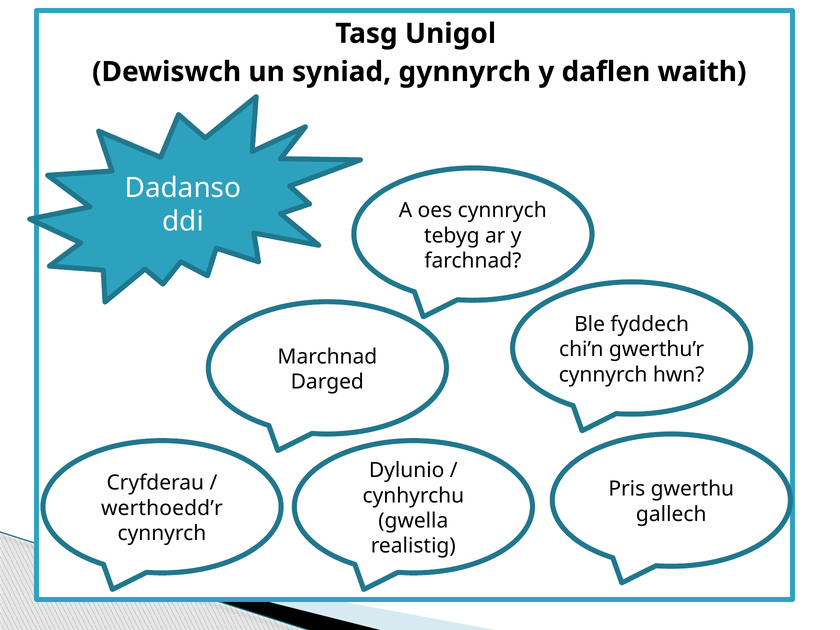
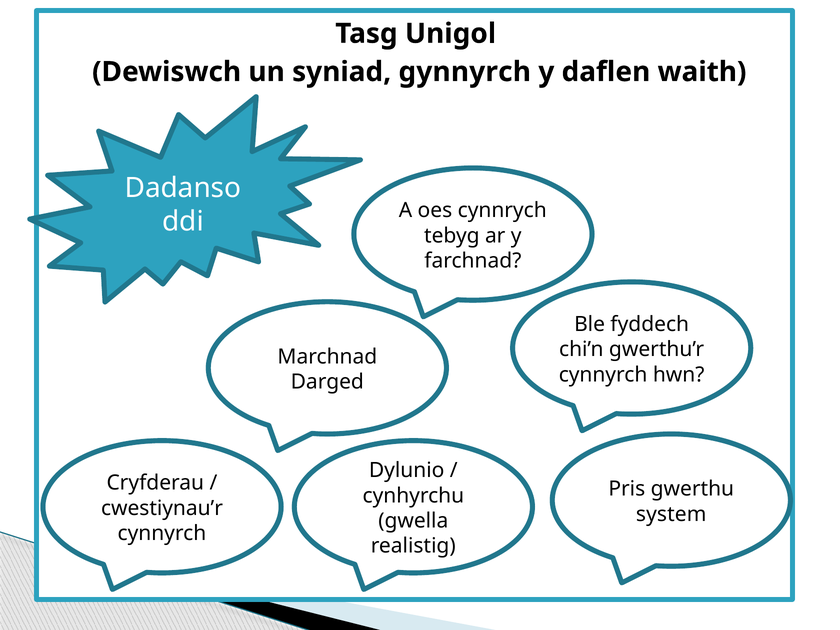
werthoedd’r: werthoedd’r -> cwestiynau’r (162, 508)
gallech: gallech -> system (671, 514)
